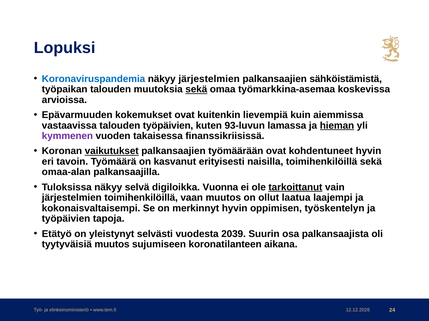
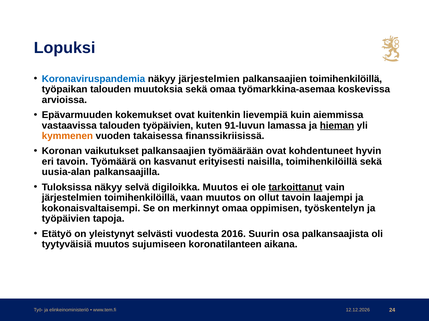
palkansaajien sähköistämistä: sähköistämistä -> toimihenkilöillä (346, 79)
sekä underline: present -> none (196, 90)
93-luvun: 93-luvun -> 91-luvun (245, 126)
kymmenen colour: purple -> orange (67, 136)
vaikutukset underline: present -> none (112, 151)
omaa-alan: omaa-alan -> uusia-alan (66, 172)
digiloikka Vuonna: Vuonna -> Muutos (220, 188)
ollut laatua: laatua -> tavoin (296, 198)
merkinnyt hyvin: hyvin -> omaa (235, 209)
2039: 2039 -> 2016 (234, 234)
